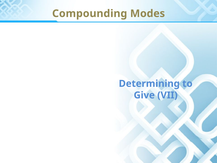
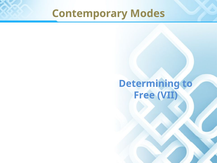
Compounding: Compounding -> Contemporary (90, 14)
Give: Give -> Free (144, 95)
